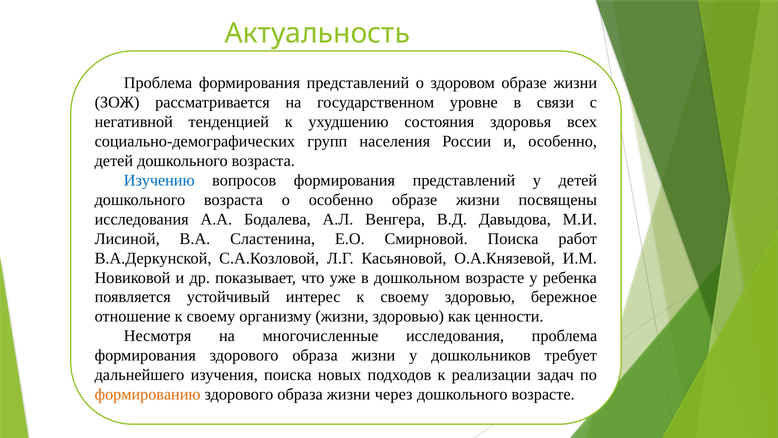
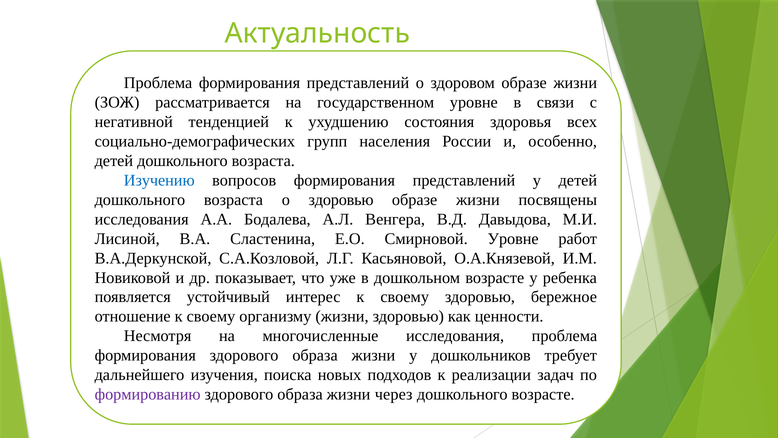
о особенно: особенно -> здоровью (341, 200)
Смирновой Поиска: Поиска -> Уровне (513, 238)
формированию colour: orange -> purple (148, 394)
